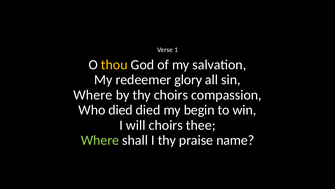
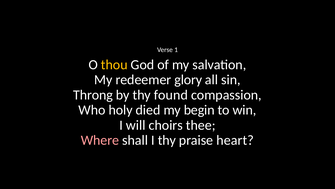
Where: Where -> Throng (93, 95)
thy choirs: choirs -> found (171, 95)
Who died: died -> holy (121, 110)
Where colour: light green -> pink (100, 140)
name: name -> heart (235, 140)
